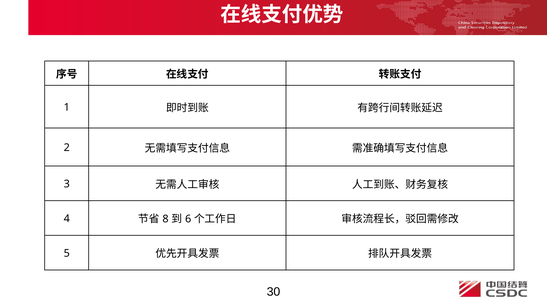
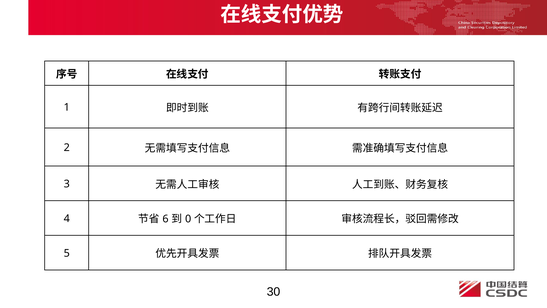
8: 8 -> 6 (166, 219)
6: 6 -> 0 (188, 219)
